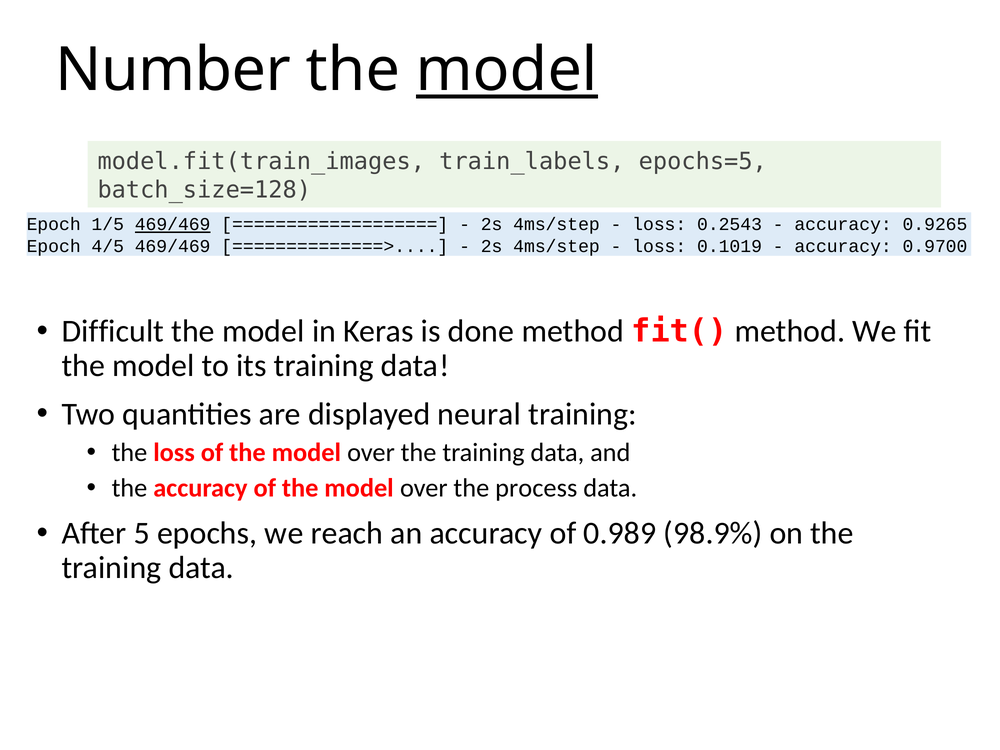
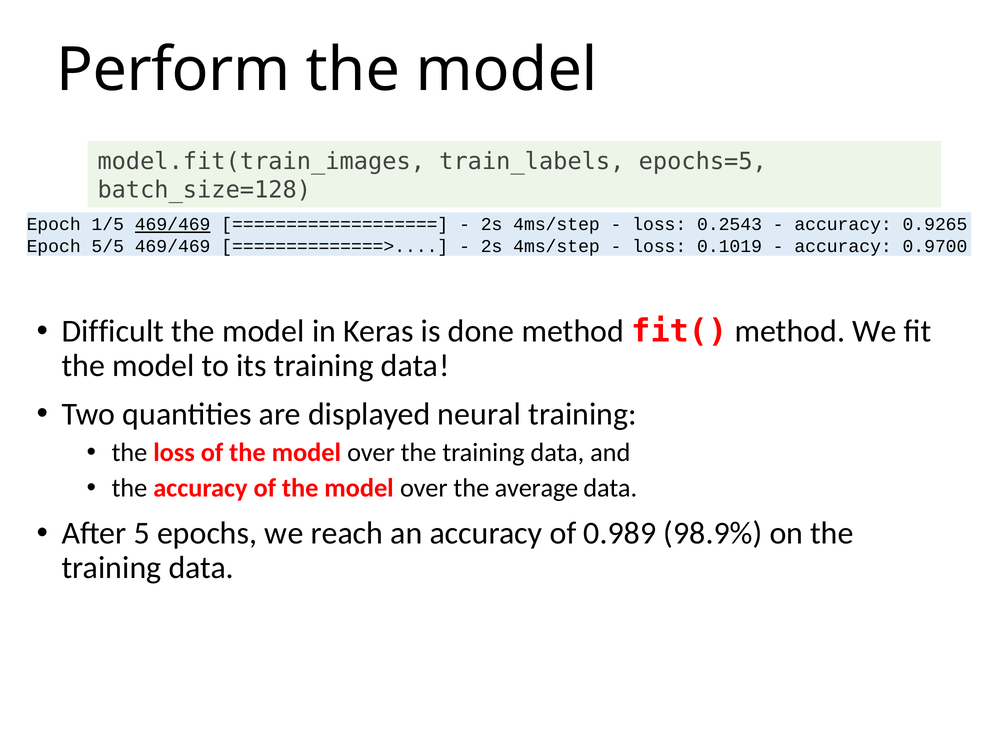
Number: Number -> Perform (173, 70)
model underline: present -> none (507, 70)
4/5: 4/5 -> 5/5 (108, 246)
process: process -> average (536, 488)
